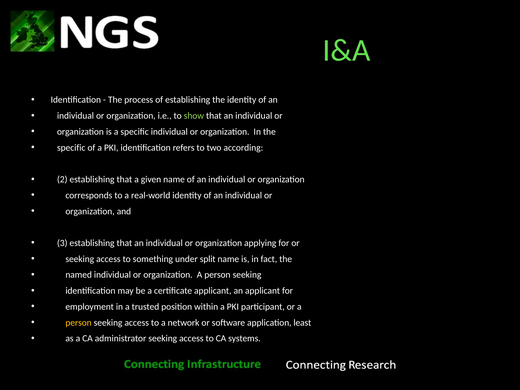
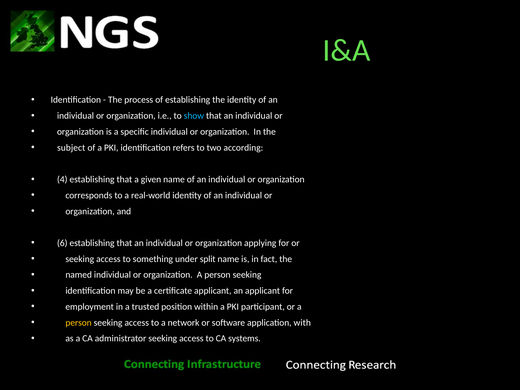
show colour: light green -> light blue (194, 116)
specific: specific -> subject (71, 148)
2: 2 -> 4 (62, 179)
3: 3 -> 6 (62, 243)
least: least -> with (302, 323)
